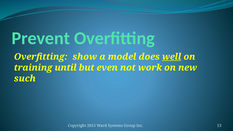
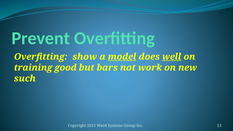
model underline: none -> present (122, 57)
until: until -> good (66, 68)
even: even -> bars (107, 68)
